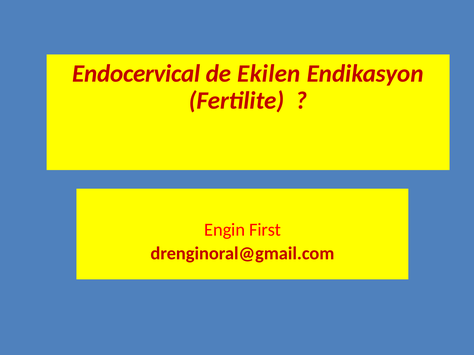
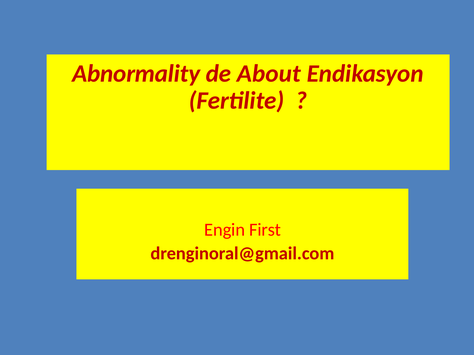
Endocervical: Endocervical -> Abnormality (136, 74)
Ekilen: Ekilen -> About (269, 74)
